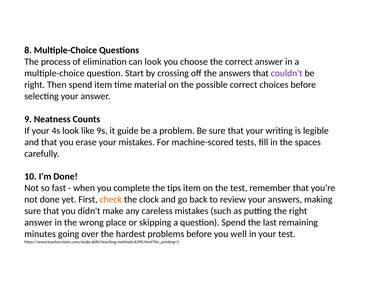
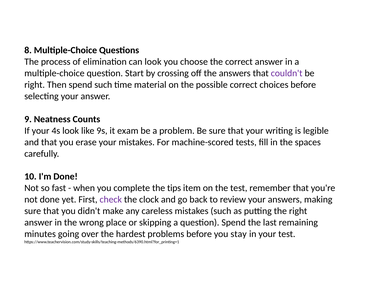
spend item: item -> such (103, 85)
guide: guide -> exam (128, 131)
check colour: orange -> purple (111, 200)
well: well -> stay (239, 234)
